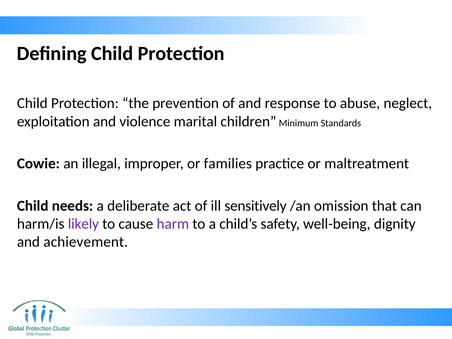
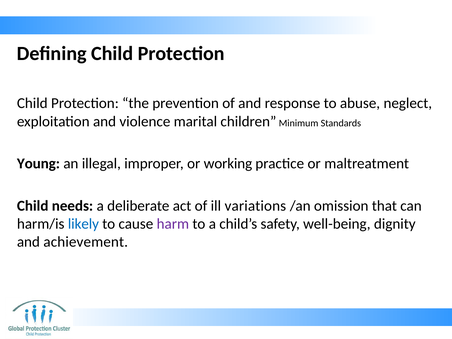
Cowie: Cowie -> Young (38, 164)
families: families -> working (228, 164)
sensitively: sensitively -> variations (255, 206)
likely colour: purple -> blue (83, 224)
